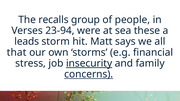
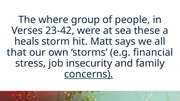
recalls: recalls -> where (54, 20)
23-94: 23-94 -> 23-42 (60, 31)
leads: leads -> heals (27, 42)
insecurity underline: present -> none (89, 63)
